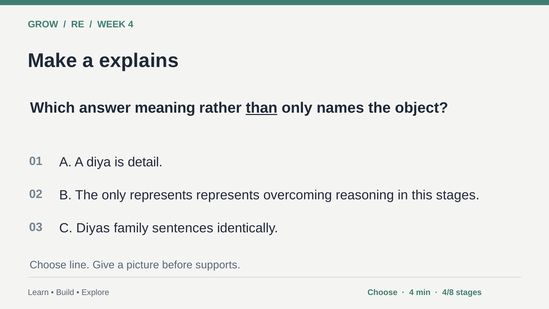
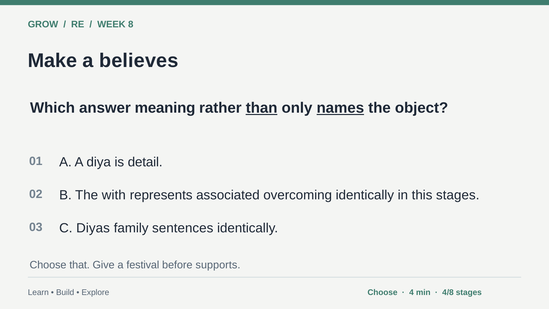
WEEK 4: 4 -> 8 (131, 24)
explains: explains -> believes (139, 61)
names underline: none -> present (340, 108)
The only: only -> with (114, 195)
represents represents: represents -> associated (228, 195)
overcoming reasoning: reasoning -> identically (365, 195)
line: line -> that (80, 265)
picture: picture -> festival (143, 265)
